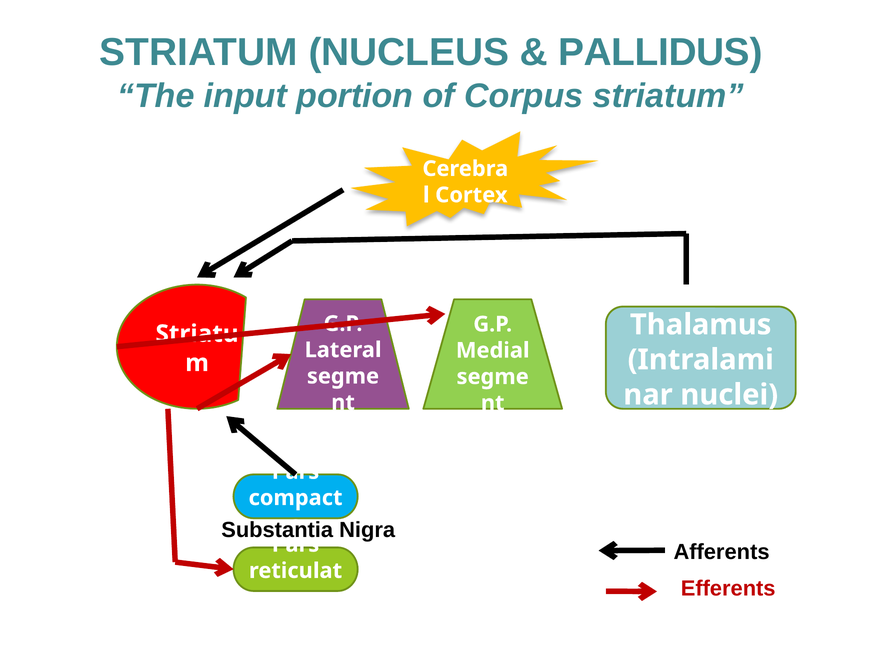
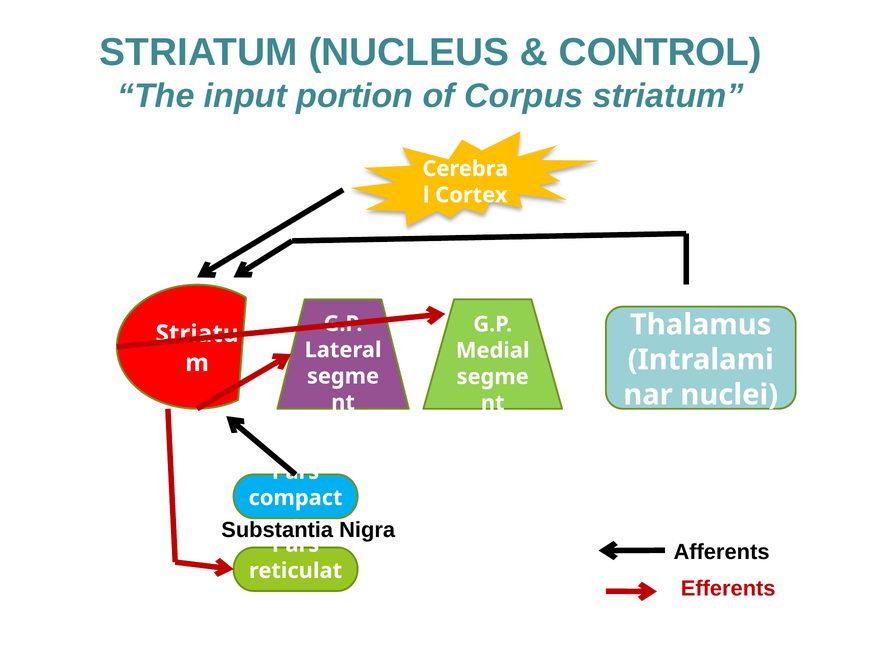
PALLIDUS: PALLIDUS -> CONTROL (660, 52)
